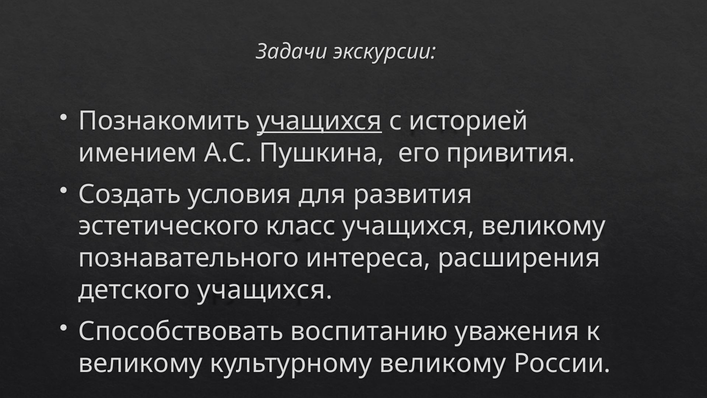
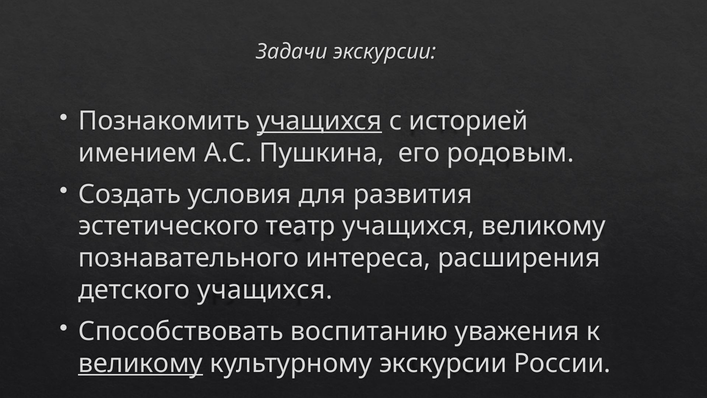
привития: привития -> родовым (511, 153)
класс: класс -> театр (301, 226)
великому underline: none -> present (141, 363)
культурному великому: великому -> экскурсии (443, 363)
